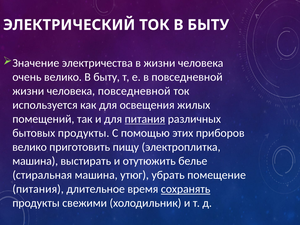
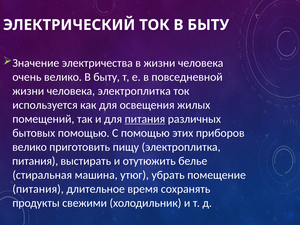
человека повседневной: повседневной -> электроплитка (134, 91)
бытовых продукты: продукты -> помощью (84, 133)
машина: машина -> питания (35, 161)
сохранять underline: present -> none (186, 189)
